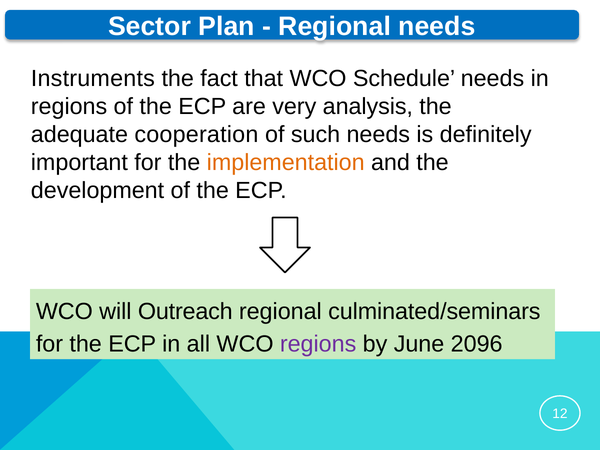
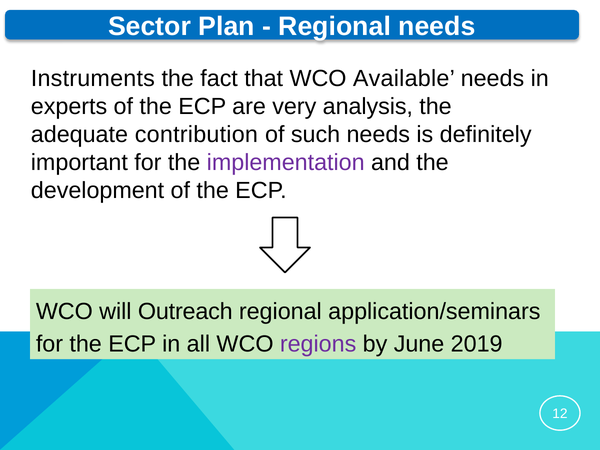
Schedule: Schedule -> Available (404, 79)
regions: regions -> experts (69, 107)
cooperation: cooperation -> contribution (196, 135)
implementation colour: orange -> purple (286, 163)
culminated/seminars: culminated/seminars -> application/seminars (434, 312)
2096: 2096 -> 2019 (477, 344)
